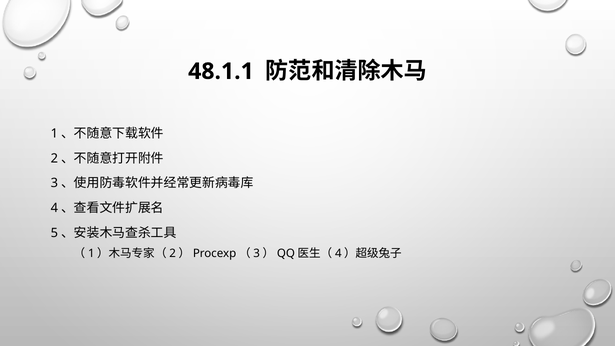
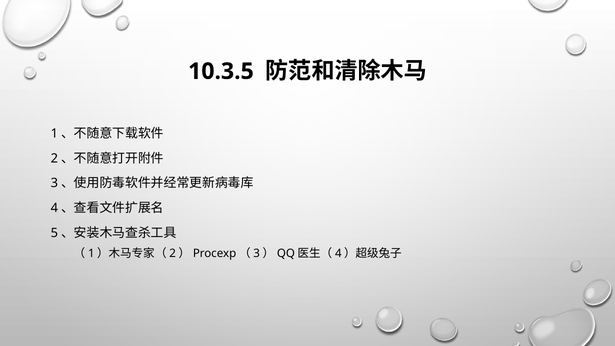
48.1.1: 48.1.1 -> 10.3.5 (221, 71)
